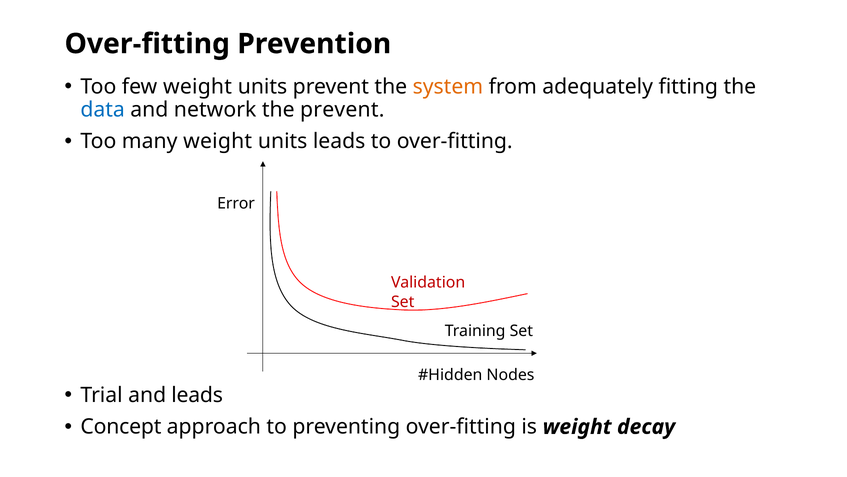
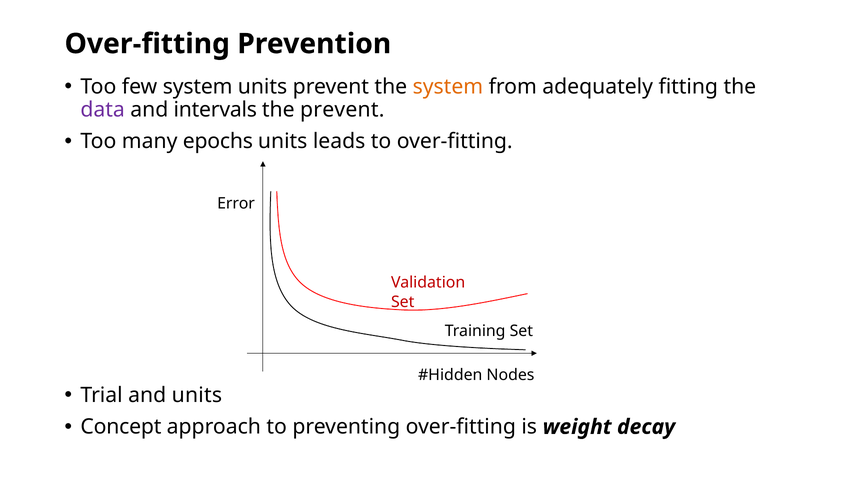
few weight: weight -> system (198, 87)
data colour: blue -> purple (103, 110)
network: network -> intervals (215, 110)
many weight: weight -> epochs (218, 141)
and leads: leads -> units (197, 395)
